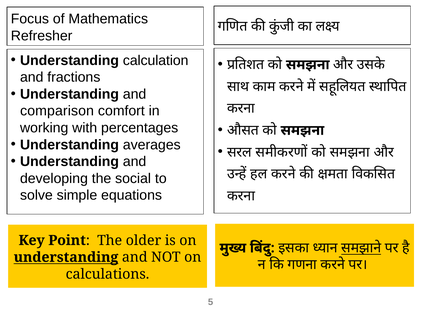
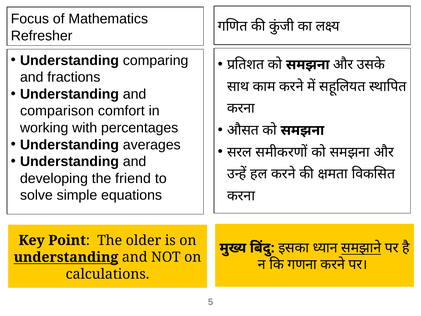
calculation: calculation -> comparing (156, 60)
social: social -> friend (133, 178)
